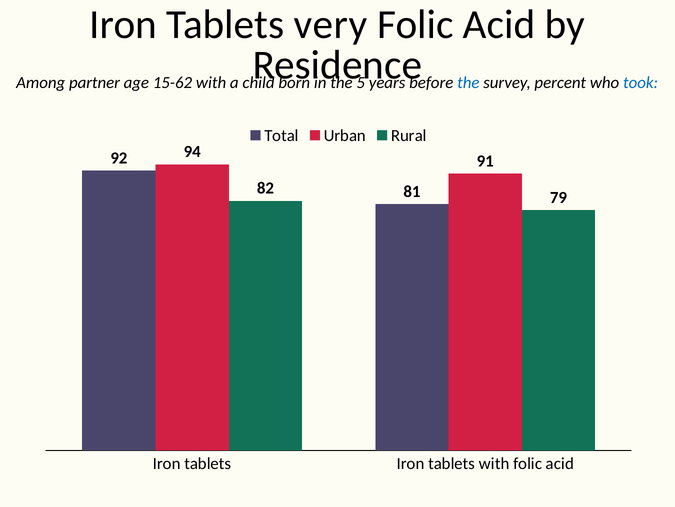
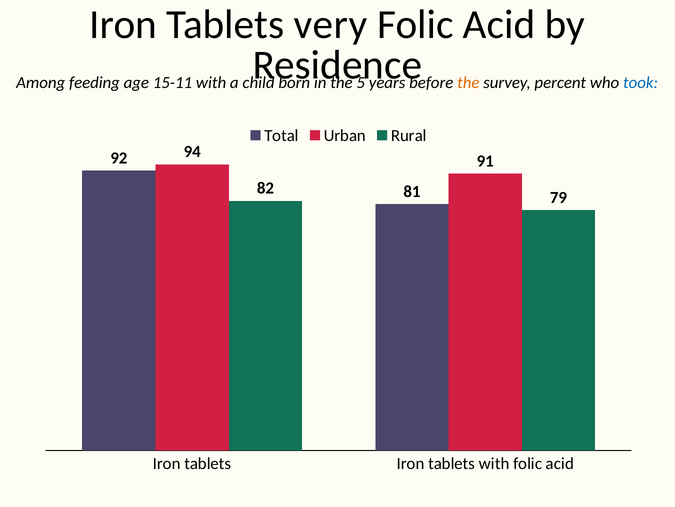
partner: partner -> feeding (94, 83)
15-62: 15-62 -> 15-11 (172, 83)
the colour: blue -> orange (468, 83)
